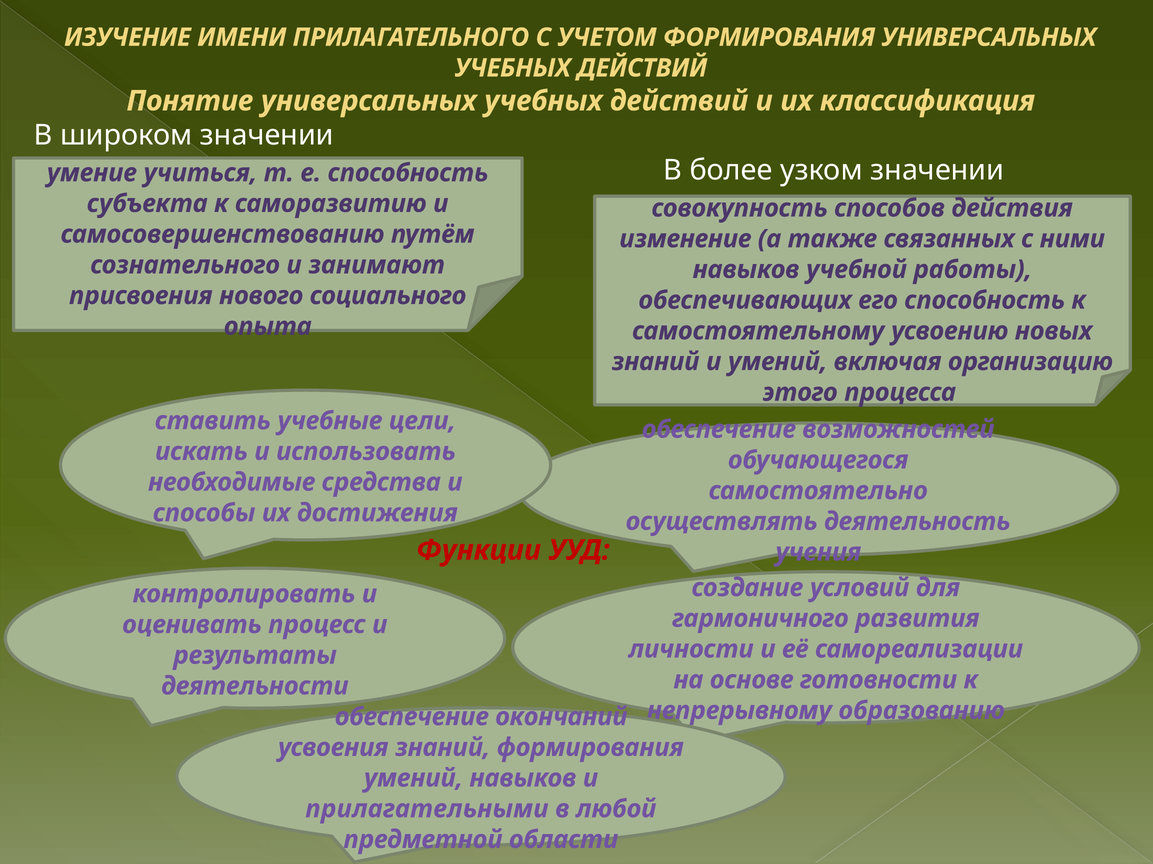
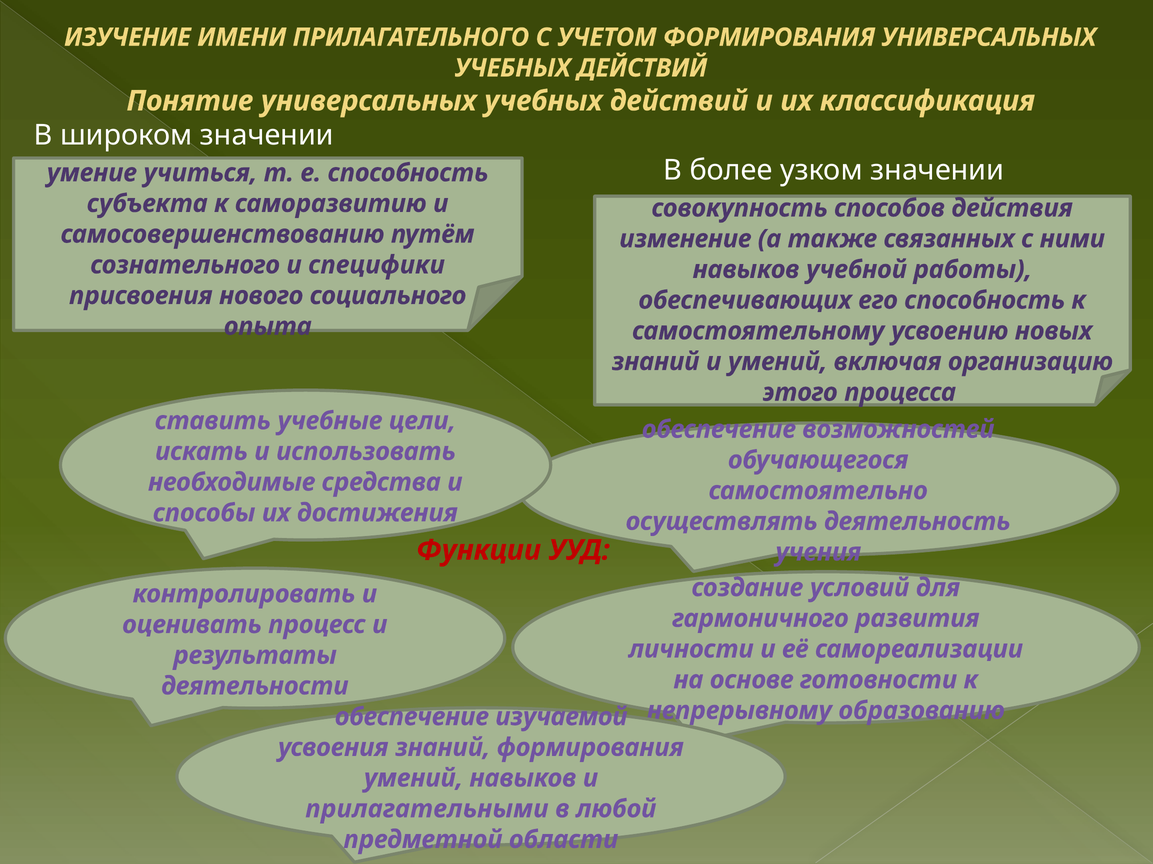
занимают: занимают -> специфики (377, 265)
окончаний: окончаний -> изучаемой (561, 717)
